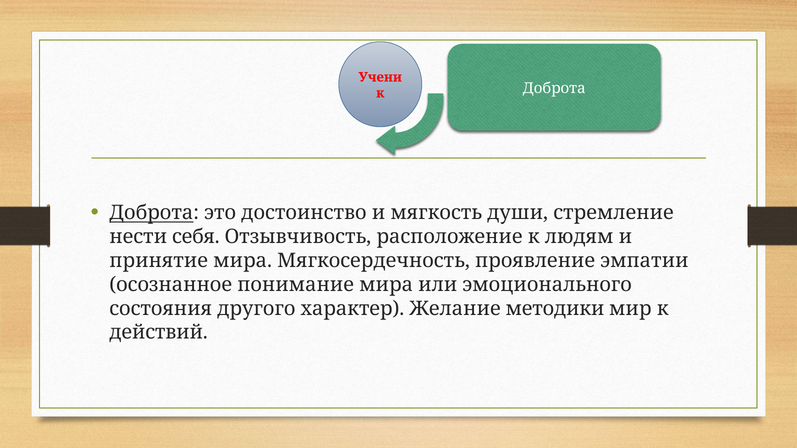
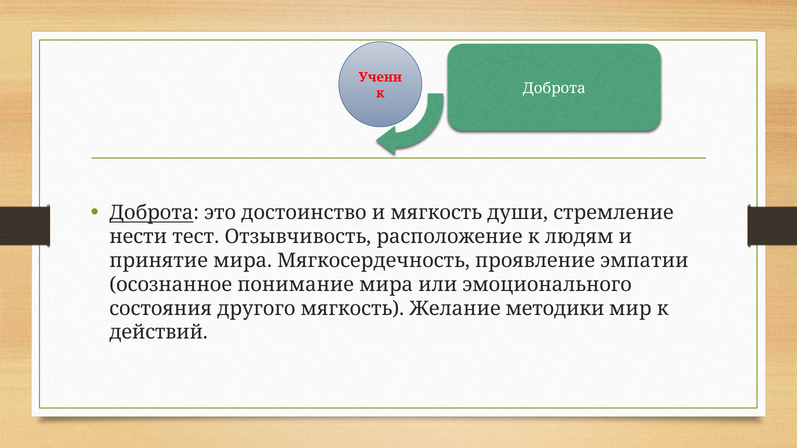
себя: себя -> тест (196, 237)
другого характер: характер -> мягкость (352, 309)
